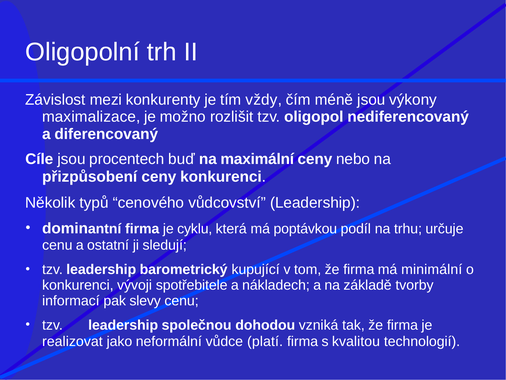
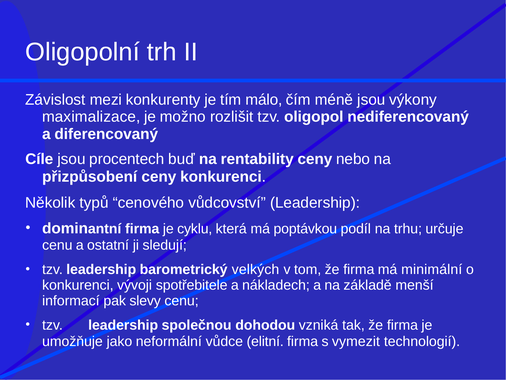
vždy: vždy -> málo (264, 100)
maximální: maximální -> rentability (257, 159)
kupující: kupující -> velkých (256, 269)
tvorby: tvorby -> menší (415, 285)
realizovat: realizovat -> umožňuje (72, 341)
platí: platí -> elitní (265, 341)
kvalitou: kvalitou -> vymezit (356, 341)
